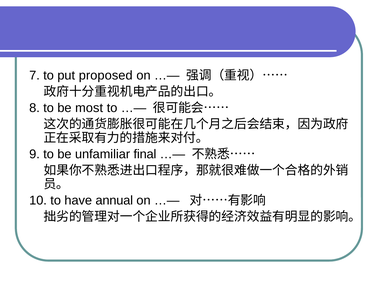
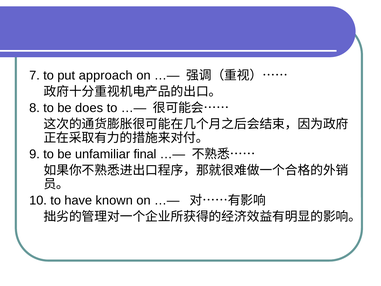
proposed: proposed -> approach (106, 75)
most: most -> does (89, 108)
annual: annual -> known (114, 200)
